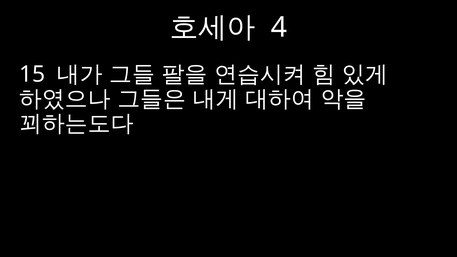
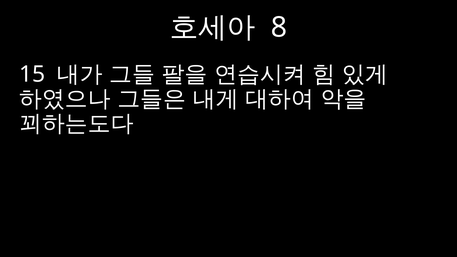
4: 4 -> 8 (279, 28)
